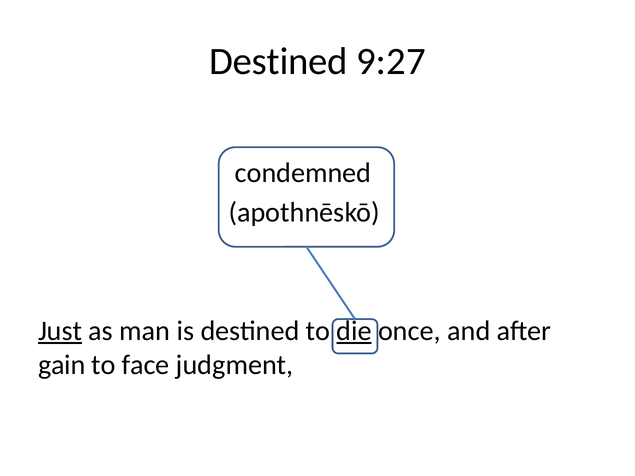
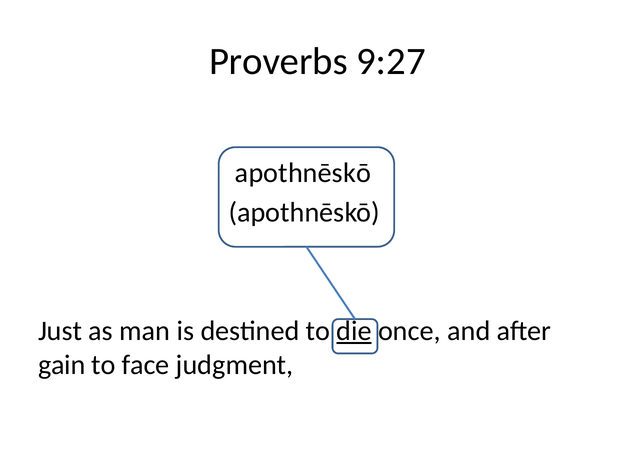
Destined: Destined -> Proverbs (278, 61)
condemned: condemned -> apothnēskō (303, 173)
Just underline: present -> none (60, 331)
